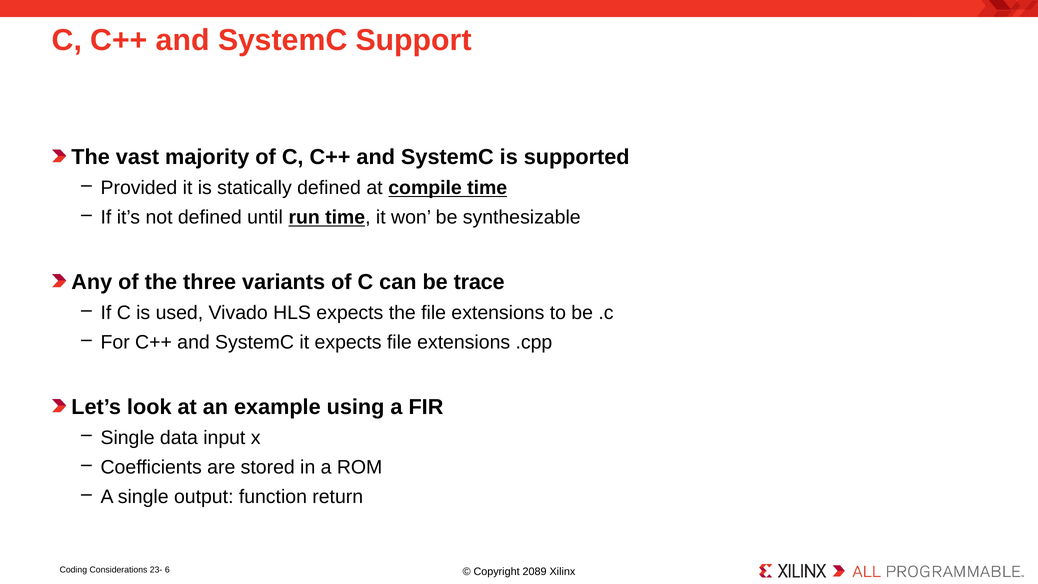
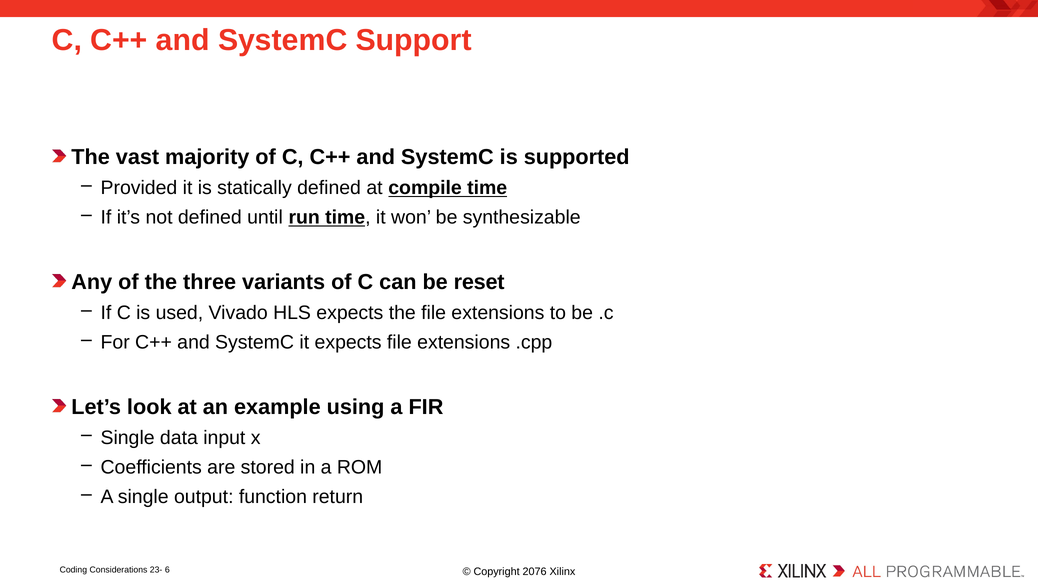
trace: trace -> reset (479, 282)
2089: 2089 -> 2076 (535, 572)
